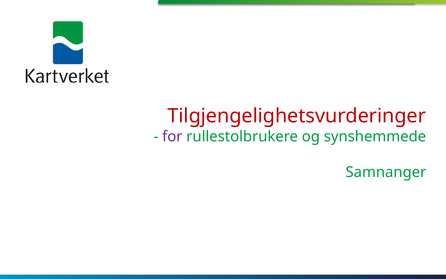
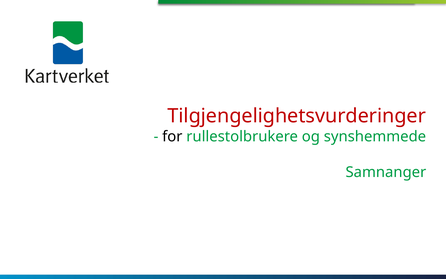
for colour: purple -> black (172, 136)
